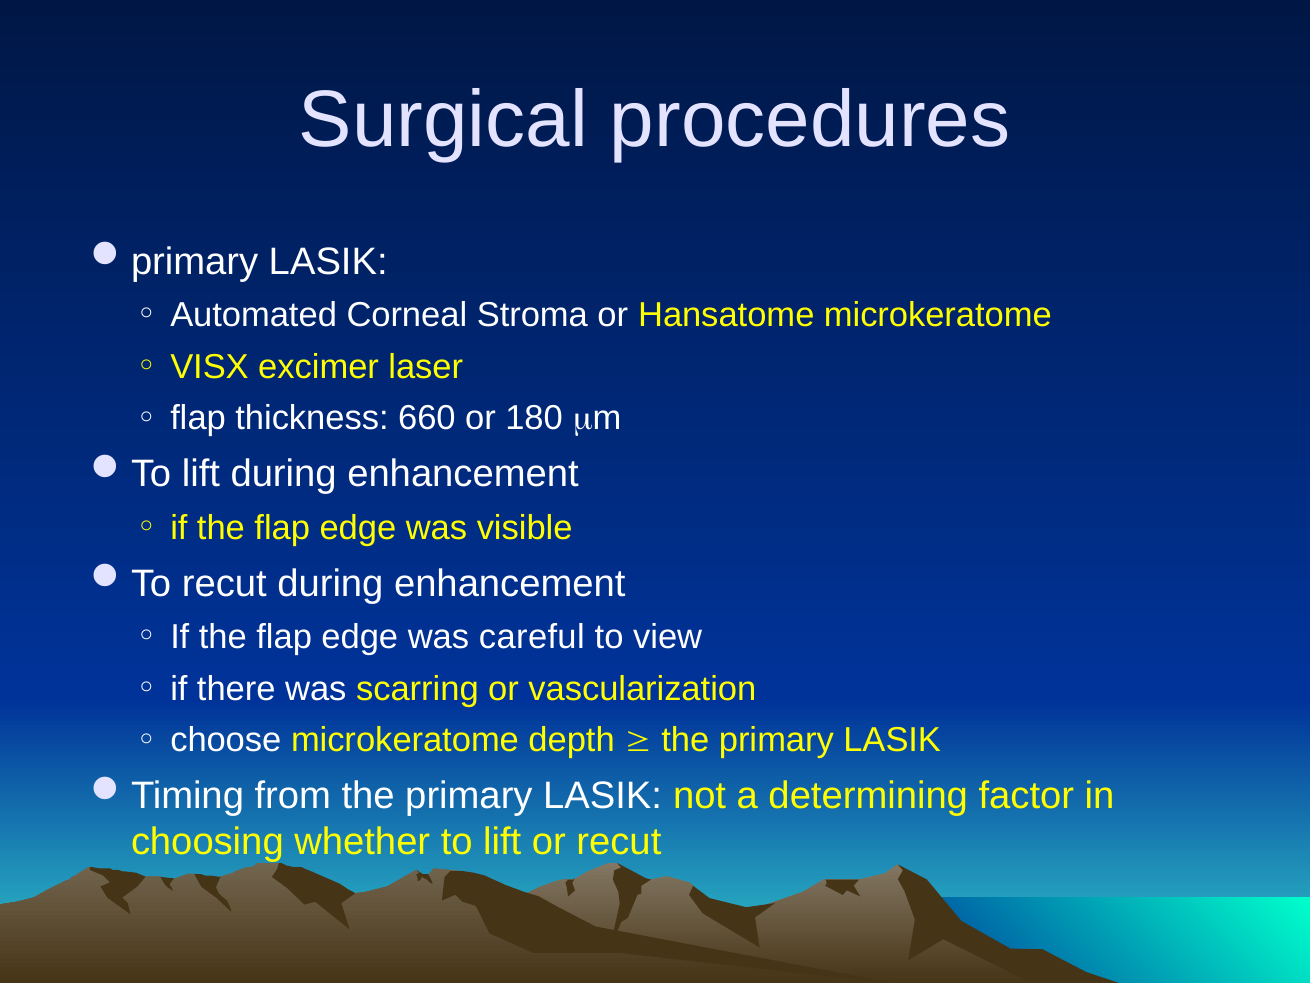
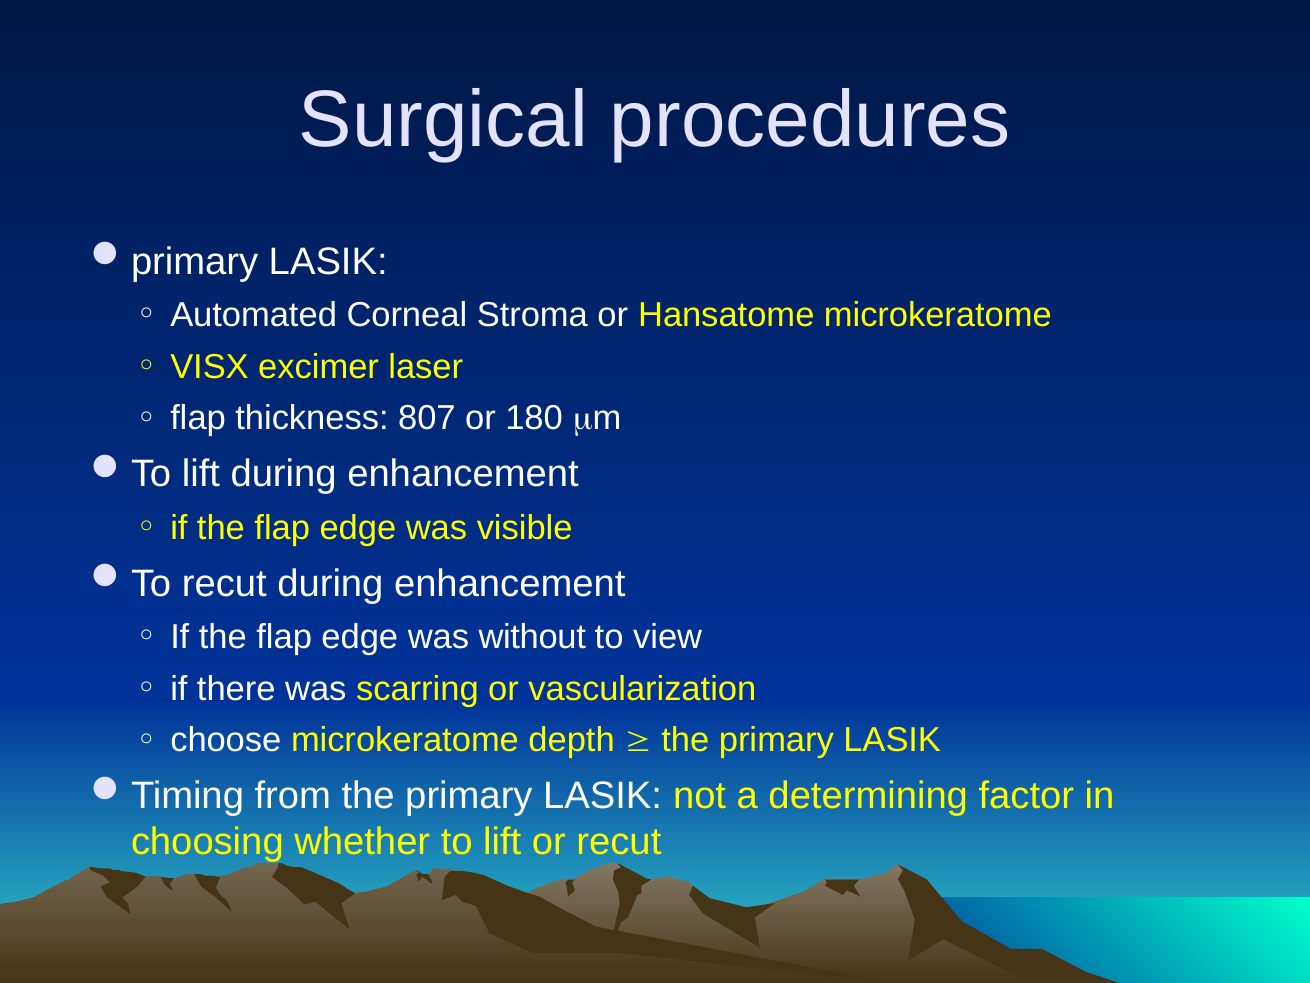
660: 660 -> 807 (427, 418)
careful: careful -> without (532, 637)
